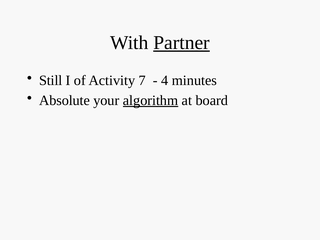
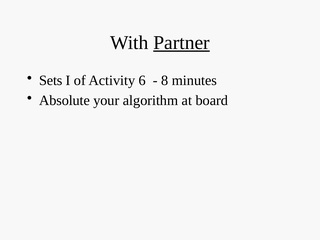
Still: Still -> Sets (51, 80)
7: 7 -> 6 (142, 80)
4: 4 -> 8 (165, 80)
algorithm underline: present -> none (151, 100)
